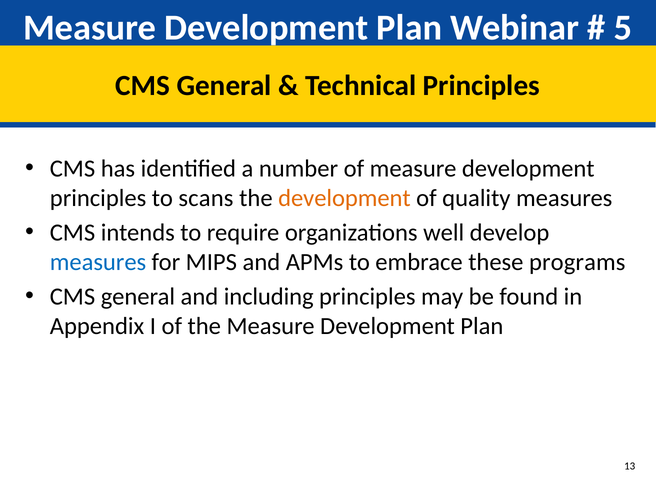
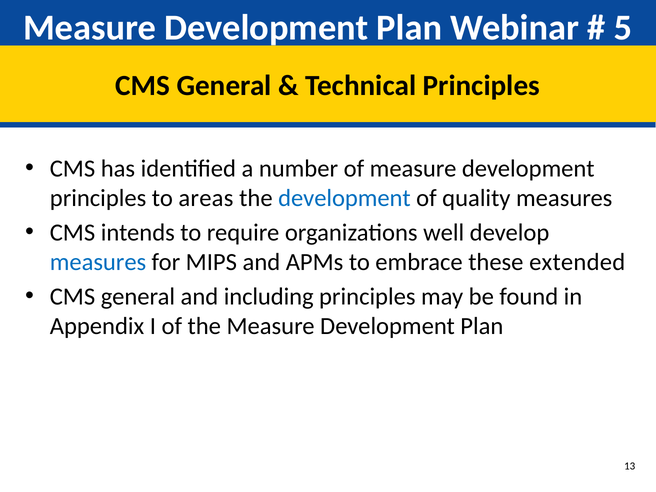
scans: scans -> areas (206, 198)
development colour: orange -> blue (344, 198)
programs: programs -> extended (577, 262)
